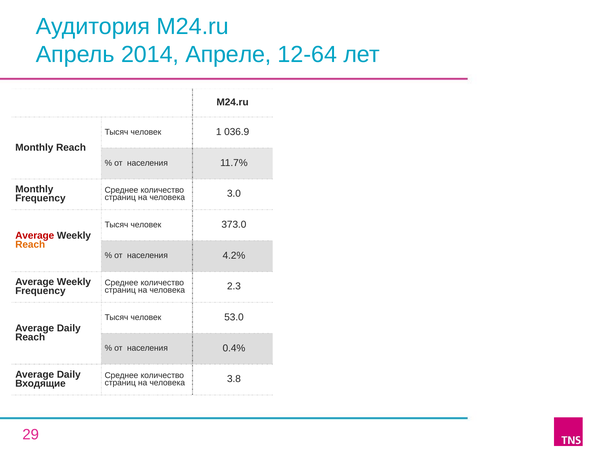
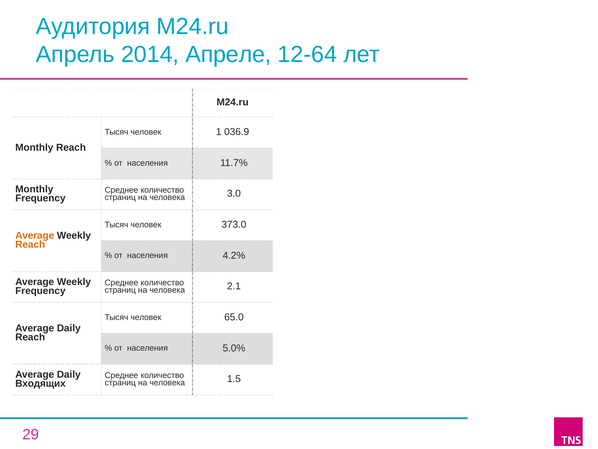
Average colour: red -> orange (35, 235)
2.3: 2.3 -> 2.1 (234, 286)
53.0: 53.0 -> 65.0 (234, 317)
0.4%: 0.4% -> 5.0% (234, 348)
Входящие: Входящие -> Входящих (40, 383)
3.8: 3.8 -> 1.5 (234, 379)
